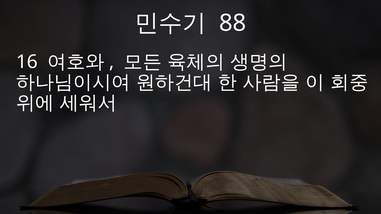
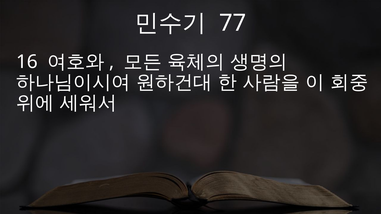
88: 88 -> 77 (233, 23)
